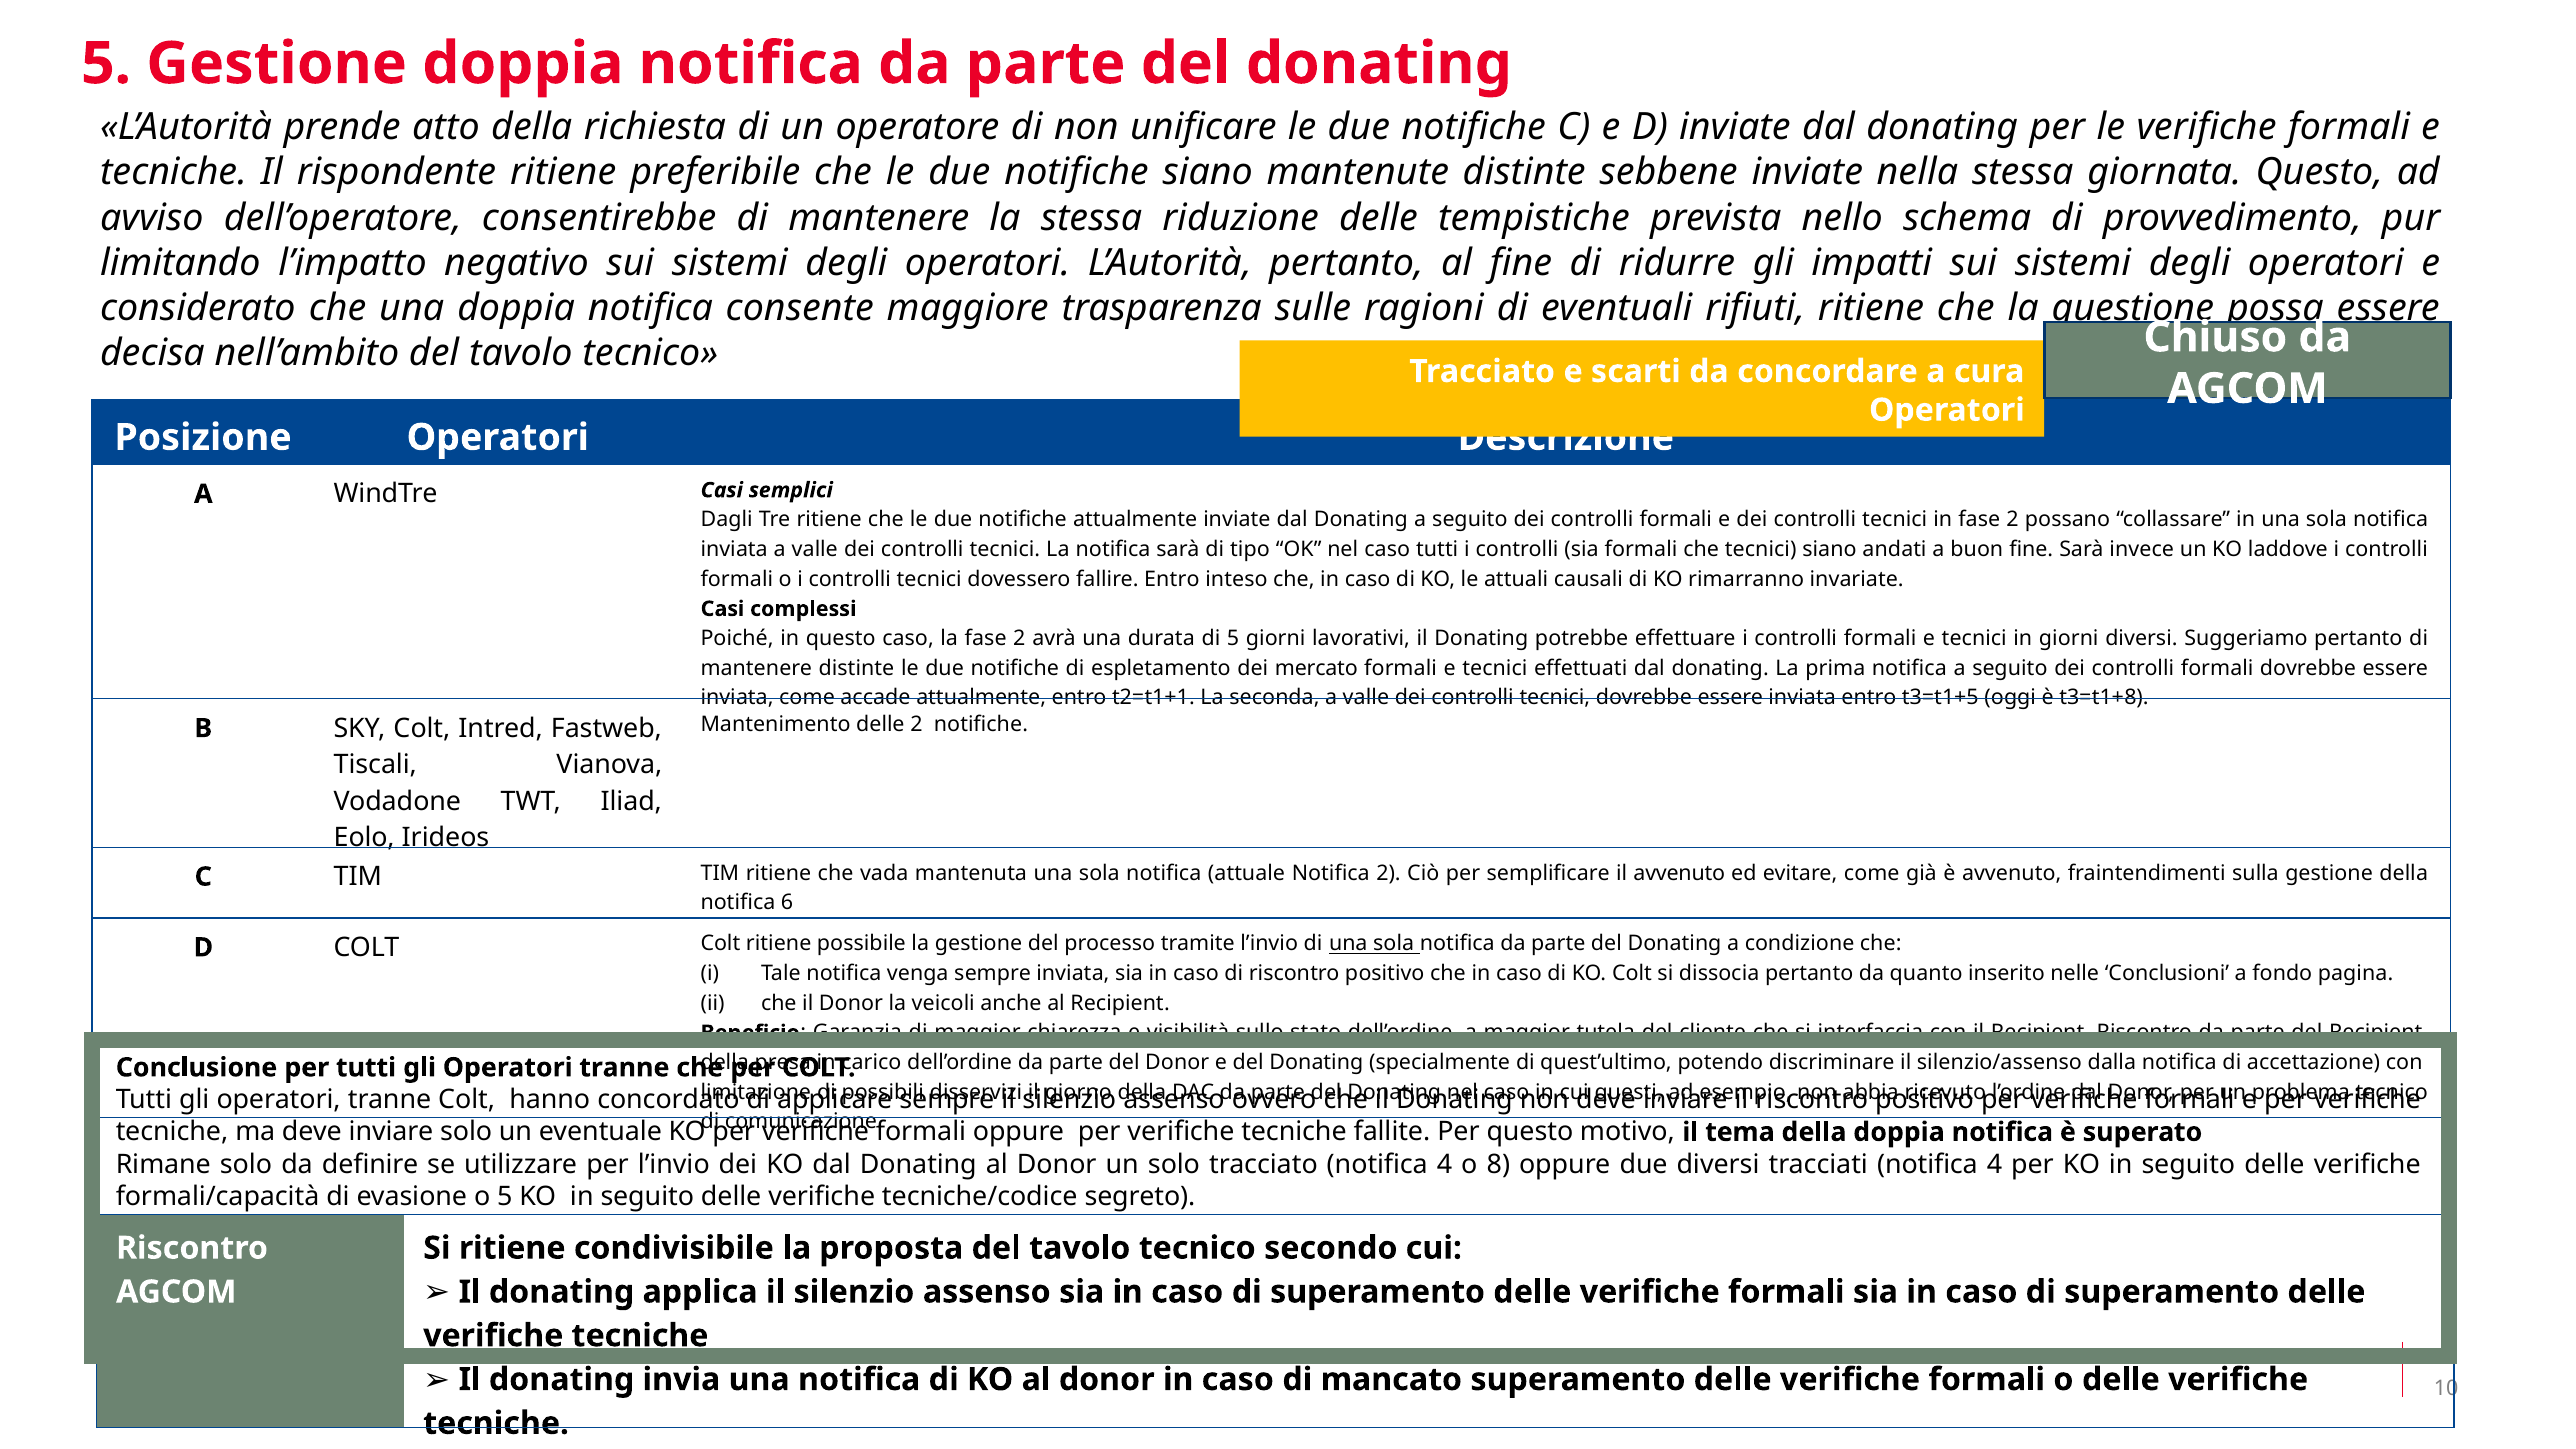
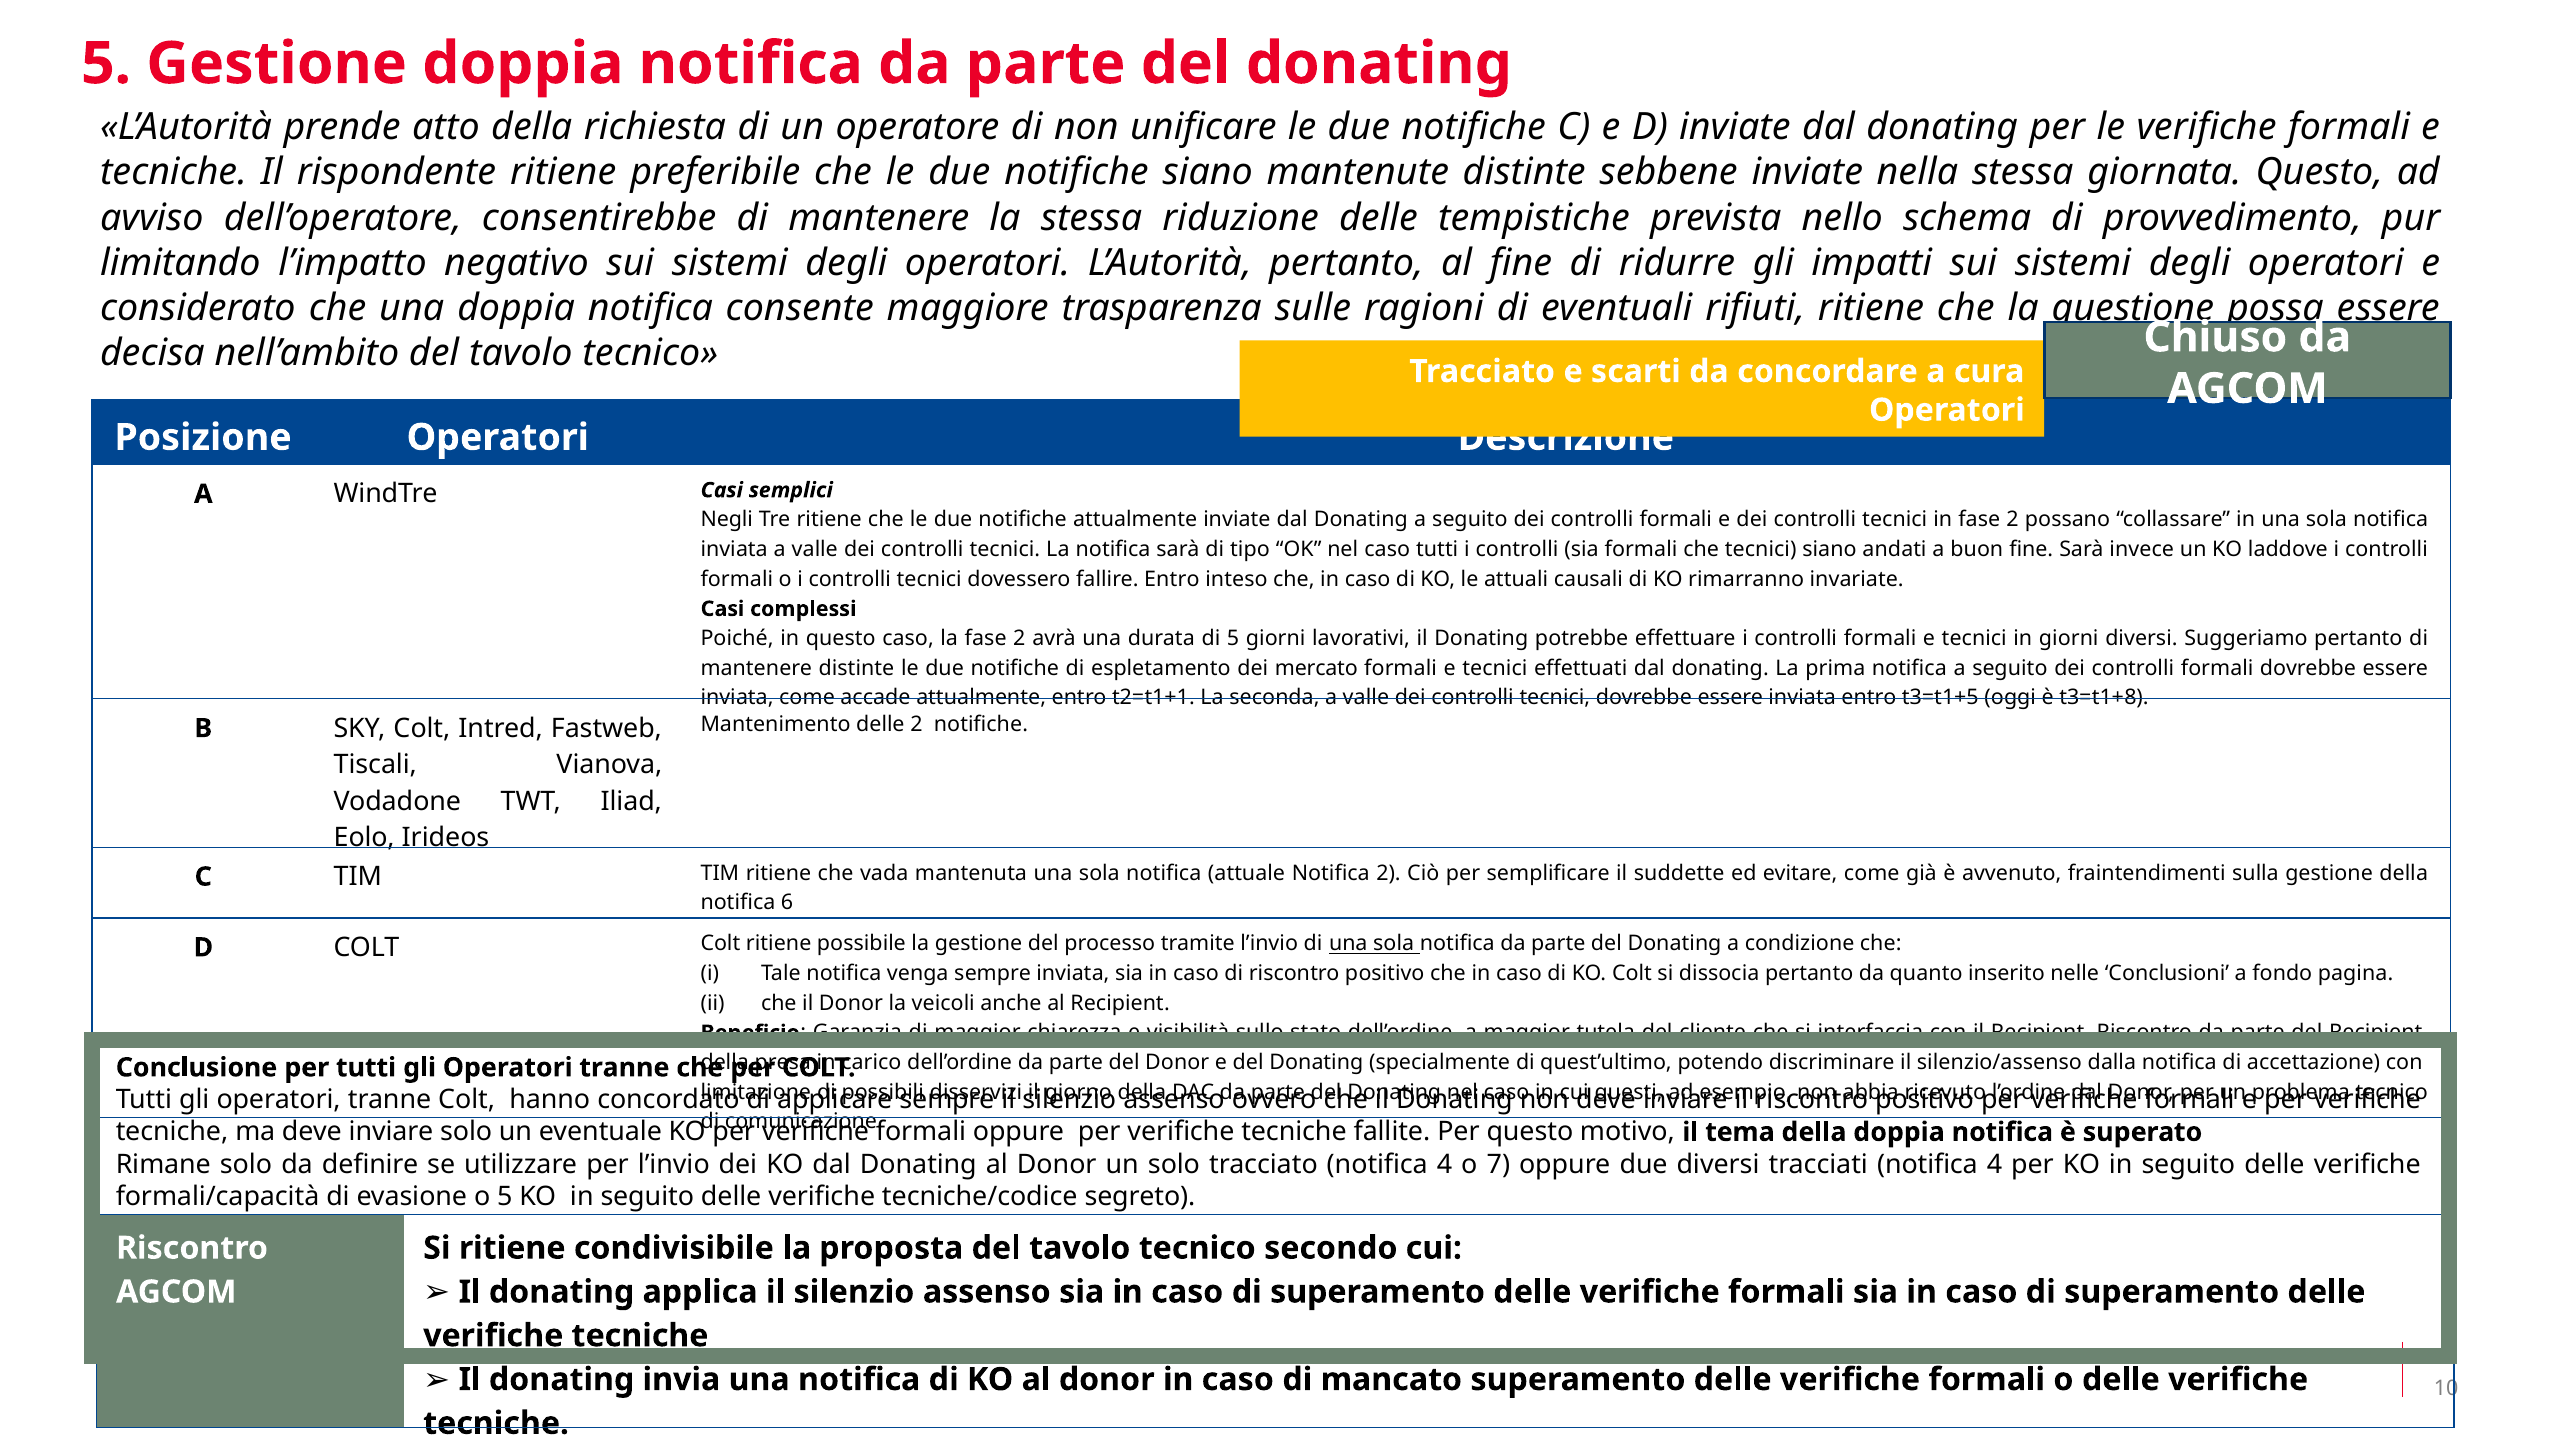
Dagli: Dagli -> Negli (727, 520)
il avvenuto: avvenuto -> suddette (1679, 873)
8: 8 -> 7 (1498, 1164)
